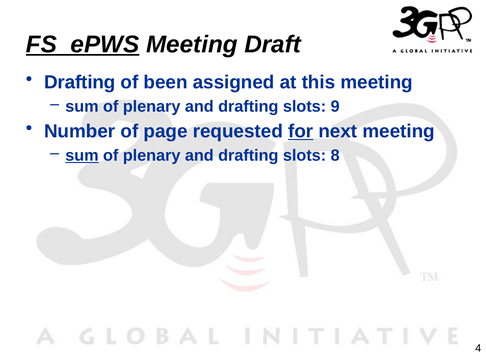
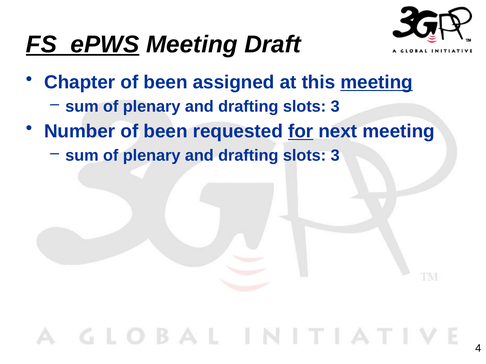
Drafting: Drafting -> Chapter (80, 82)
meeting underline: none -> present (377, 82)
9: 9 -> 3 (335, 107)
Number of page: page -> been (166, 132)
sum underline: present -> none (82, 156)
8: 8 -> 3 (335, 156)
